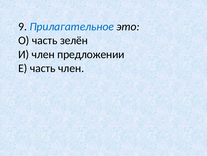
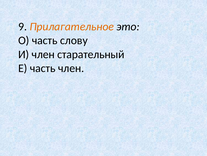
Прилагательное colour: blue -> orange (72, 27)
зелён: зелён -> слову (74, 40)
предложении: предложении -> старательный (91, 54)
